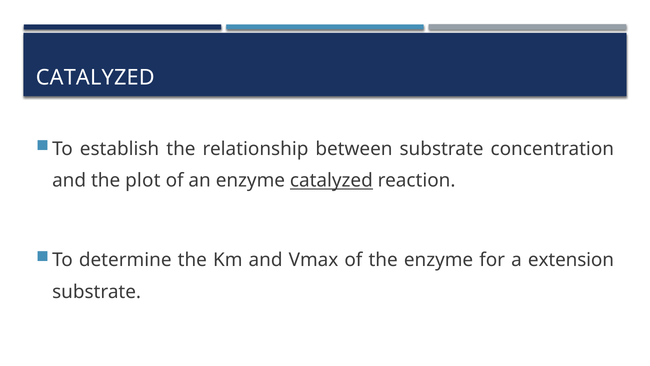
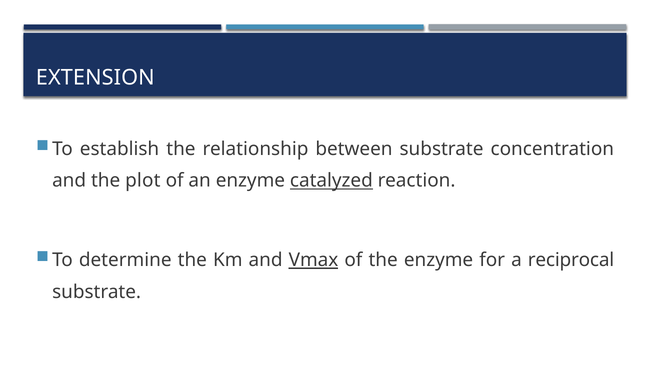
CATALYZED: CATALYZED -> EXTENSION (95, 78)
Vmax underline: none -> present (314, 260)
extension: extension -> reciprocal (571, 260)
